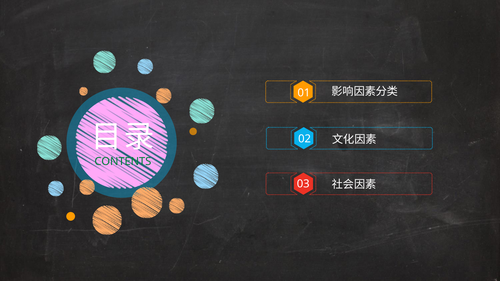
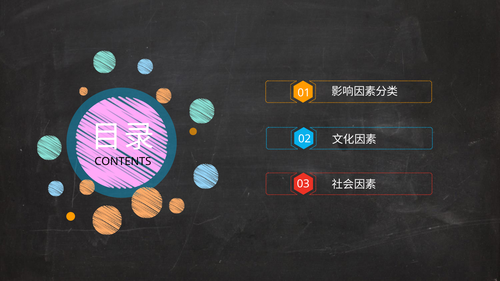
CONTENTS colour: green -> black (123, 162)
